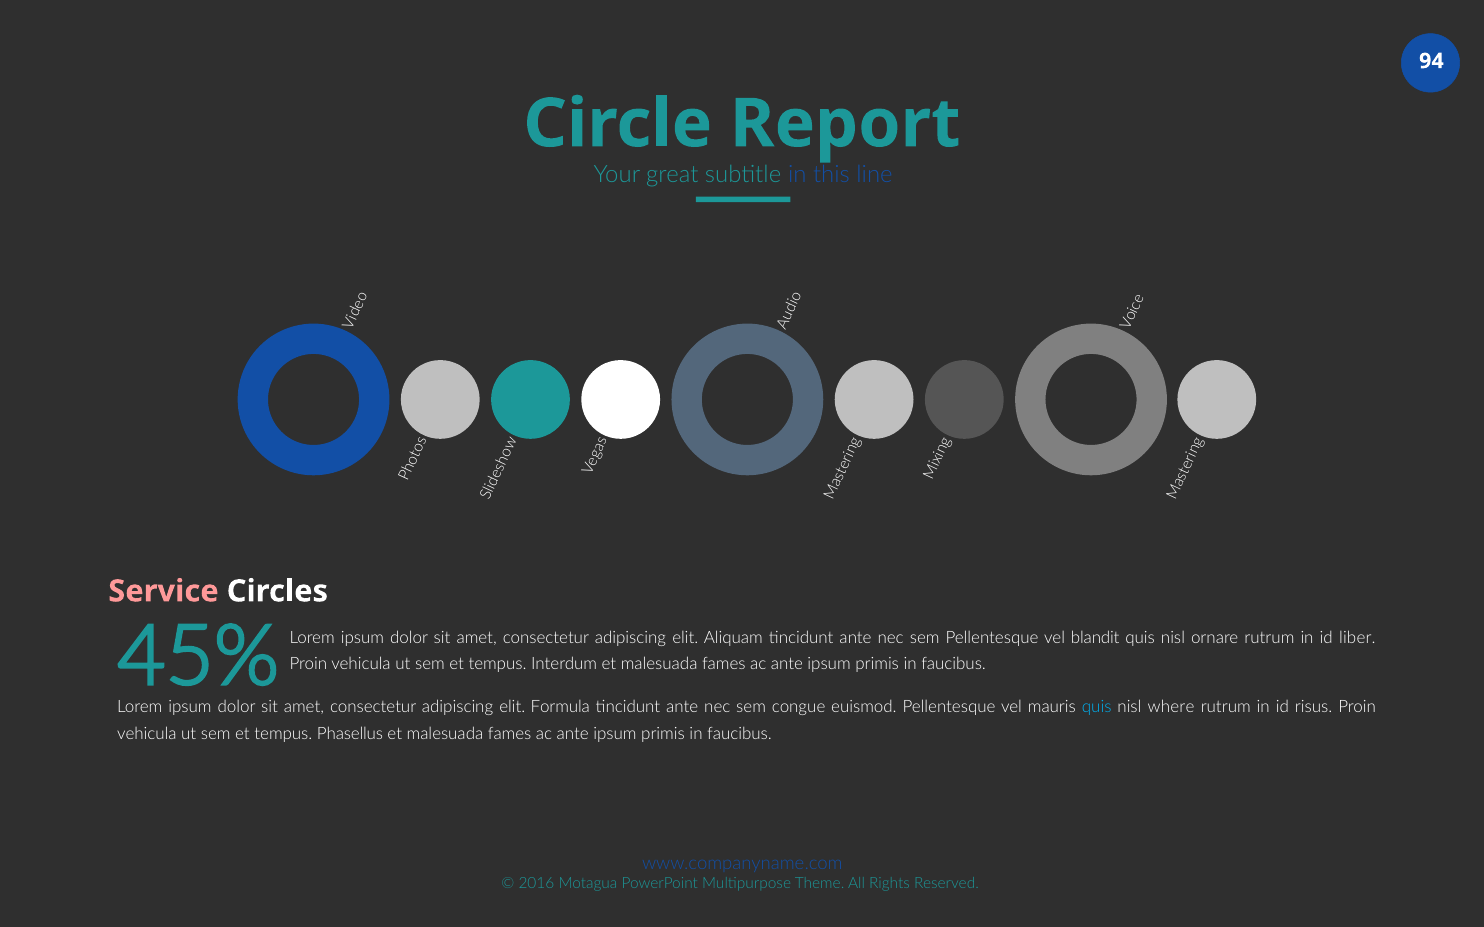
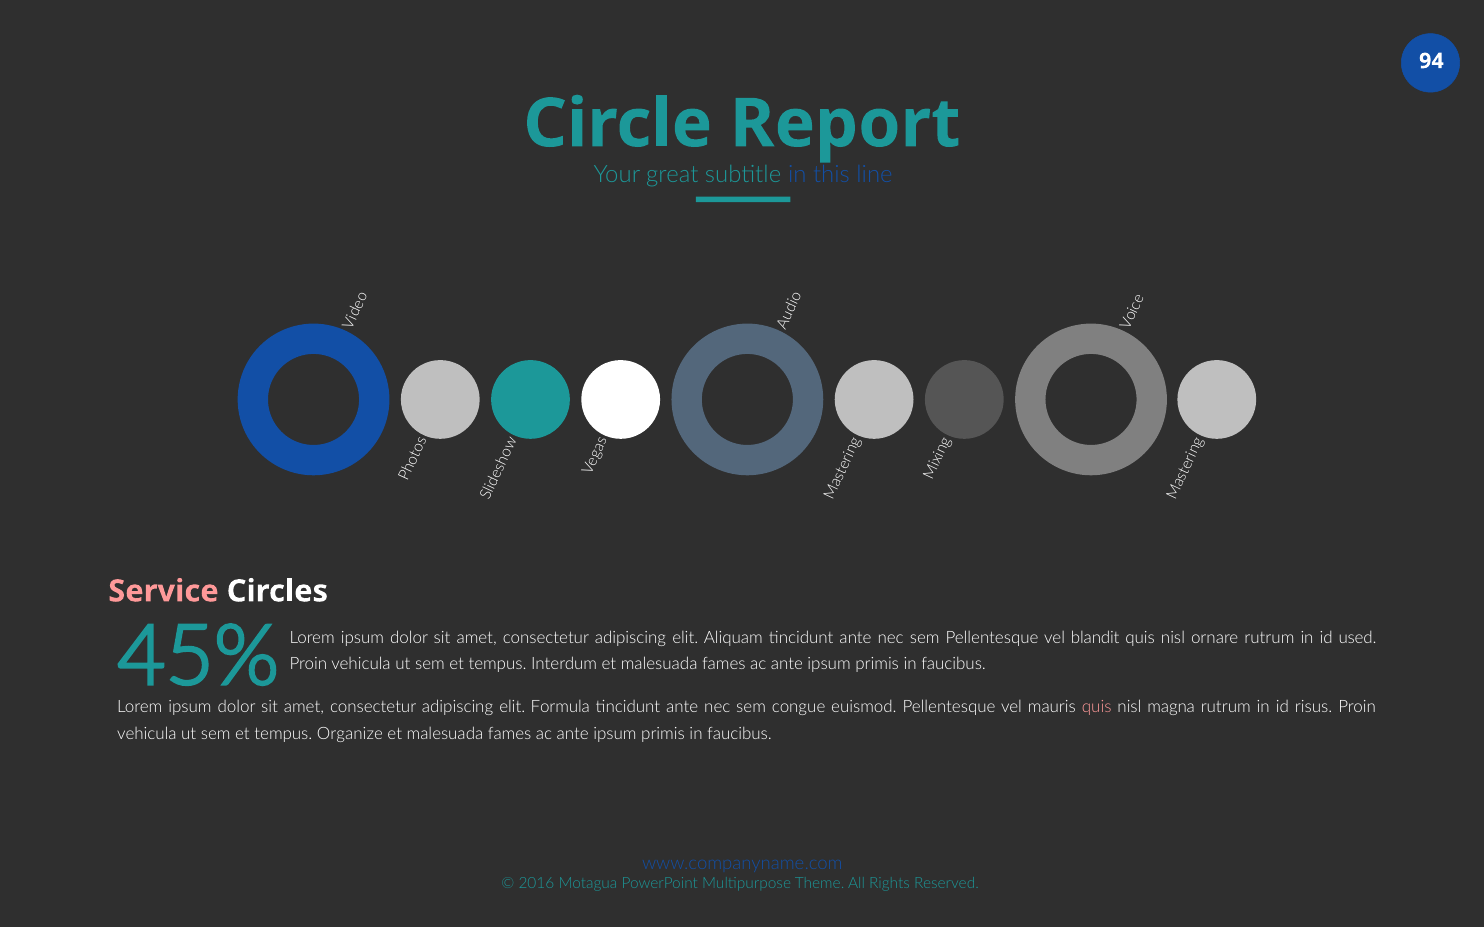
liber: liber -> used (1358, 638)
quis colour: light blue -> pink (1097, 707)
where: where -> magna (1171, 707)
Phasellus: Phasellus -> Organize (350, 734)
